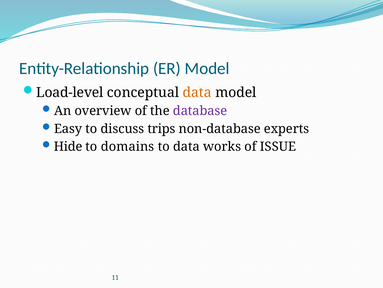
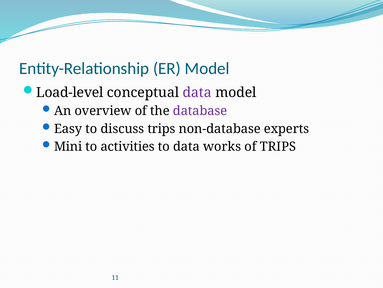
data colour: orange -> purple (197, 92)
Hide: Hide -> Mini (68, 146)
domains: domains -> activities (128, 146)
of ISSUE: ISSUE -> TRIPS (278, 146)
